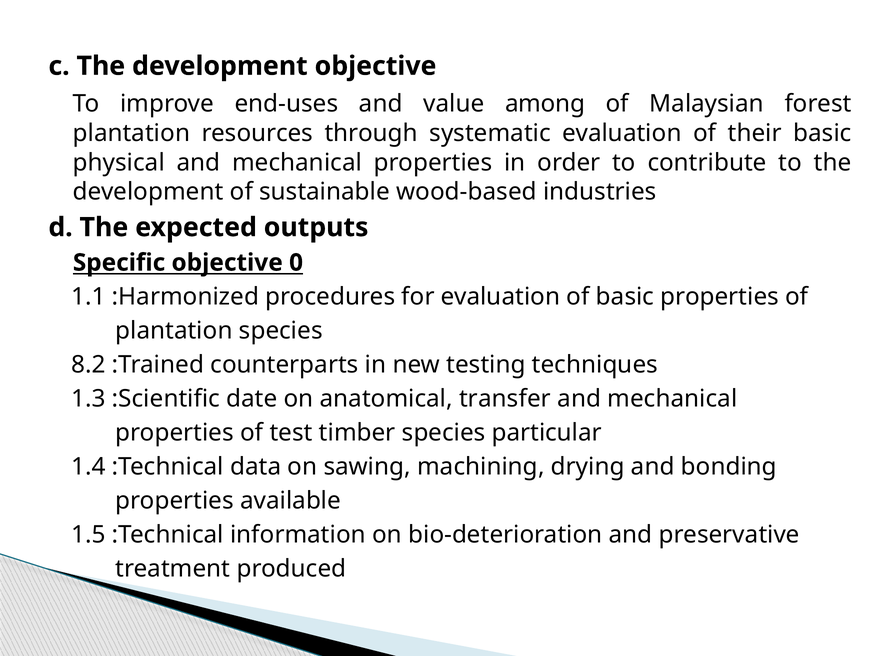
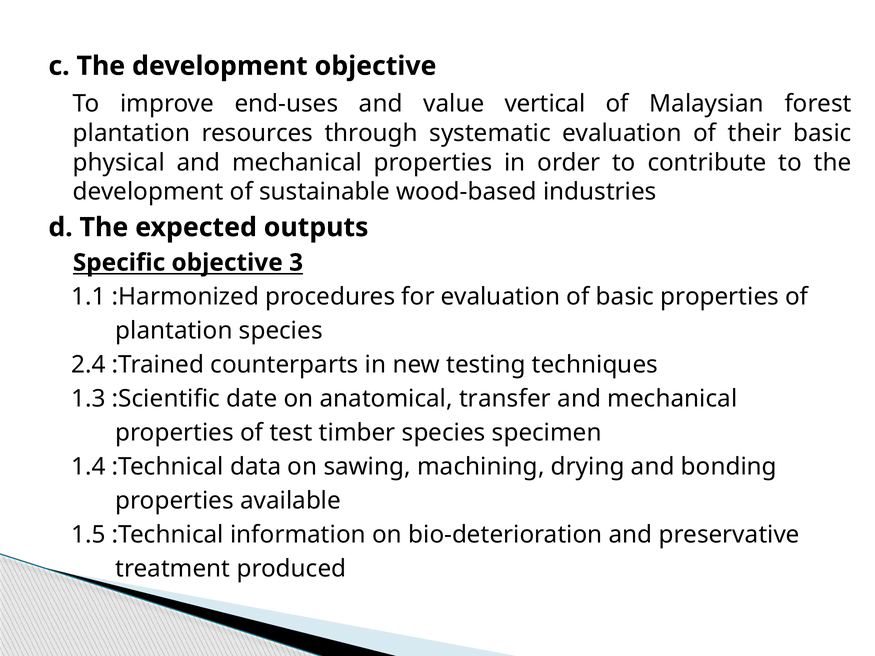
among: among -> vertical (545, 104)
0: 0 -> 3 (296, 263)
8.2: 8.2 -> 2.4 (88, 365)
particular: particular -> specimen (547, 433)
